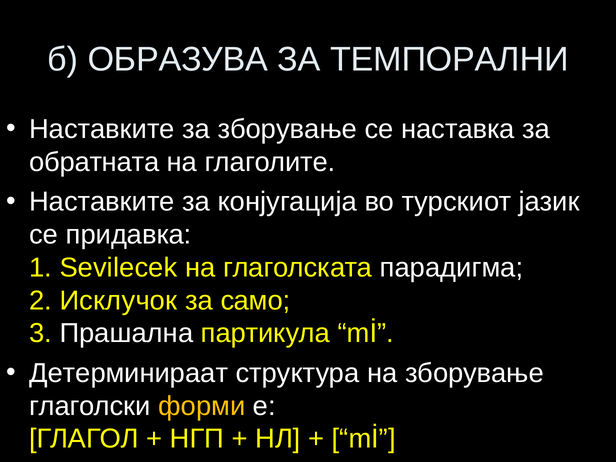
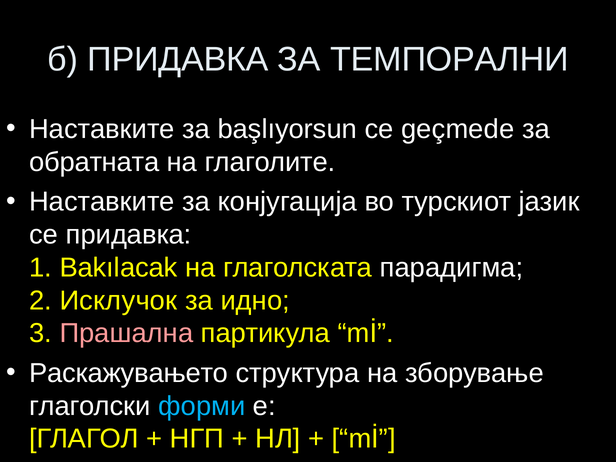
б ОБРАЗУВА: ОБРАЗУВА -> ПРИДАВКА (178, 59)
за зборување: зборување -> başlıyorsun (287, 129)
наставка: наставка -> geçmede (458, 129)
Sevilecek: Sevilecek -> Bakılacak (119, 268)
само: само -> идно (255, 301)
Прашална colour: white -> pink (126, 333)
Детерминираат: Детерминираат -> Раскажувањето (129, 373)
форми colour: yellow -> light blue (202, 406)
